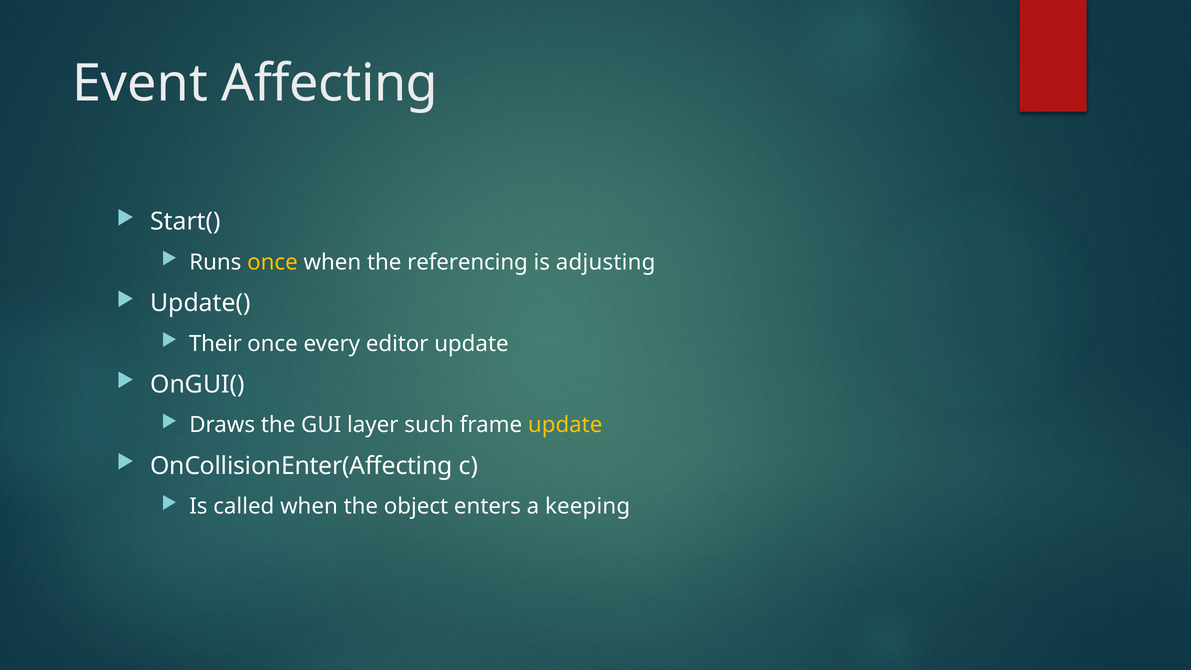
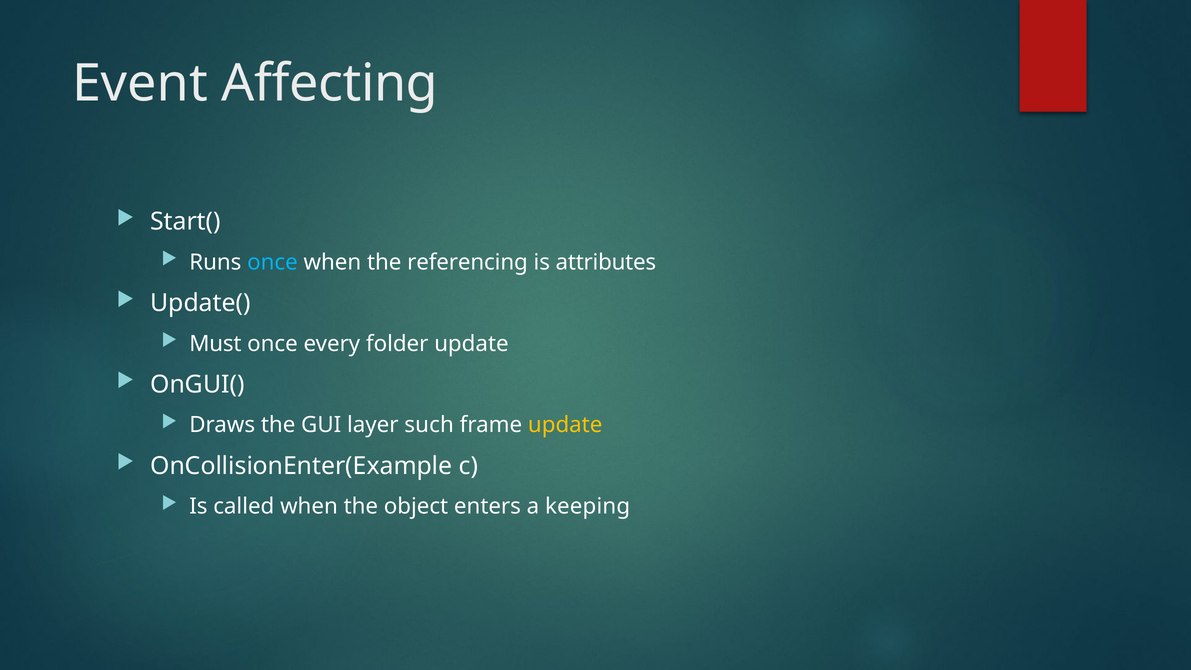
once colour: yellow -> light blue (272, 262)
adjusting: adjusting -> attributes (606, 262)
Their: Their -> Must (215, 344)
editor: editor -> folder (397, 344)
OnCollisionEnter(Affecting: OnCollisionEnter(Affecting -> OnCollisionEnter(Example (301, 466)
